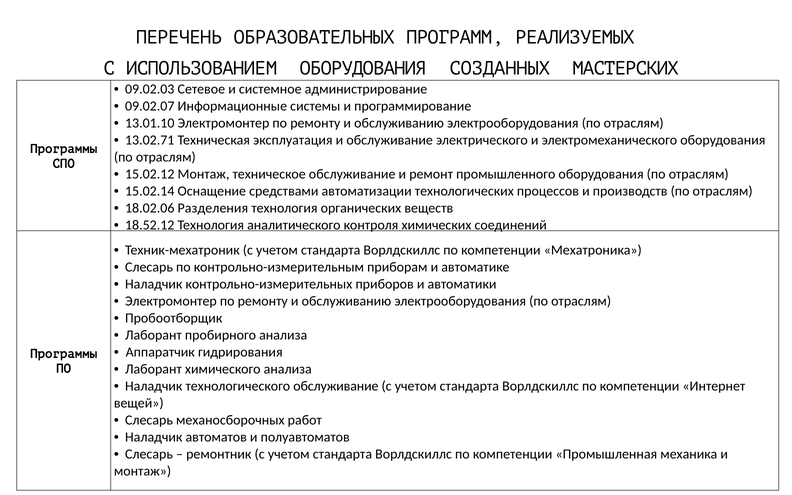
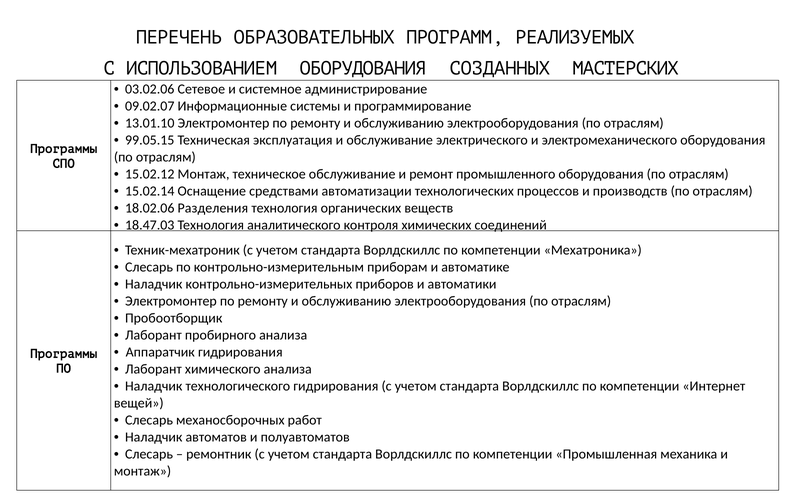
09.02.03: 09.02.03 -> 03.02.06 (150, 89)
13.02.71: 13.02.71 -> 99.05.15 (150, 140)
18.52.12: 18.52.12 -> 18.47.03 (150, 225)
технологического обслуживание: обслуживание -> гидрирования (336, 386)
